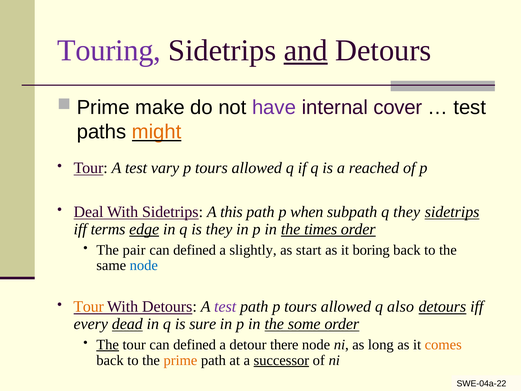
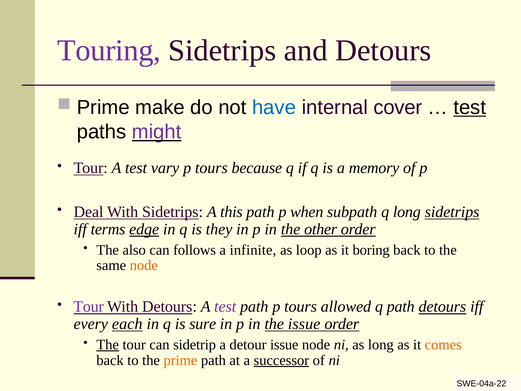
and underline: present -> none (306, 51)
have colour: purple -> blue (274, 107)
test underline: none -> present (470, 107)
might colour: orange -> purple (157, 132)
allowed: allowed -> because (257, 168)
reached: reached -> memory (374, 168)
q they: they -> long (407, 212)
times: times -> other (321, 229)
pair: pair -> also (134, 250)
defined: defined -> follows (195, 250)
slightly: slightly -> infinite (253, 250)
start: start -> loop (309, 250)
node colour: blue -> orange (144, 265)
Tour colour: orange -> purple (89, 307)
q also: also -> path (401, 307)
dead: dead -> each (127, 324)
the some: some -> issue (304, 324)
tour can defined: defined -> sidetrip (195, 344)
detour there: there -> issue (284, 344)
